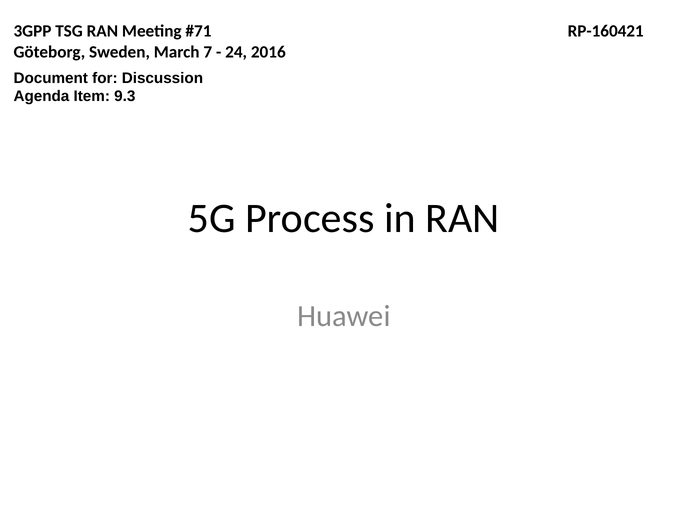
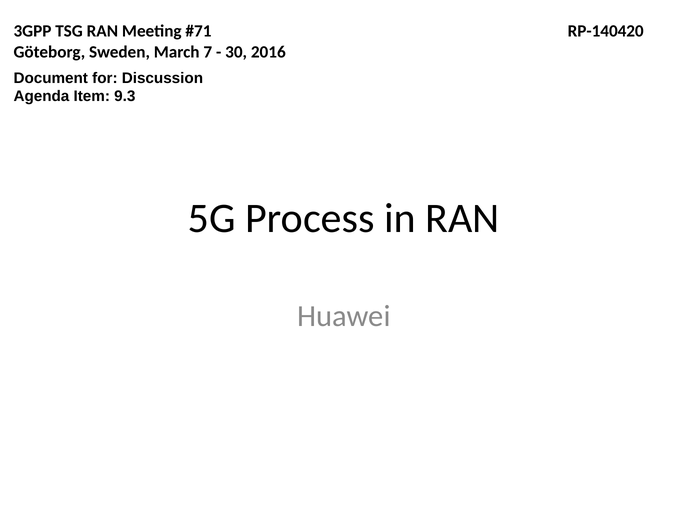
RP-160421: RP-160421 -> RP-140420 (606, 31)
24: 24 -> 30 (236, 52)
